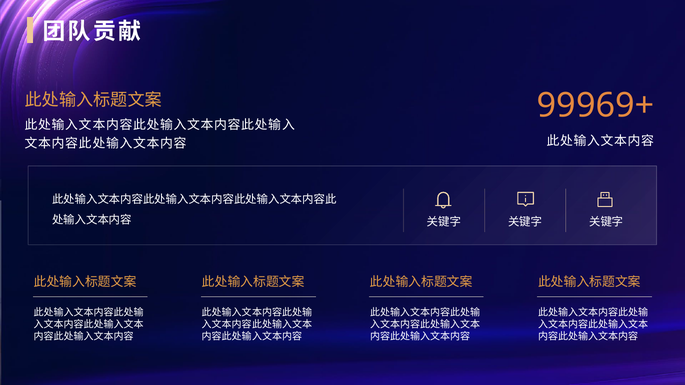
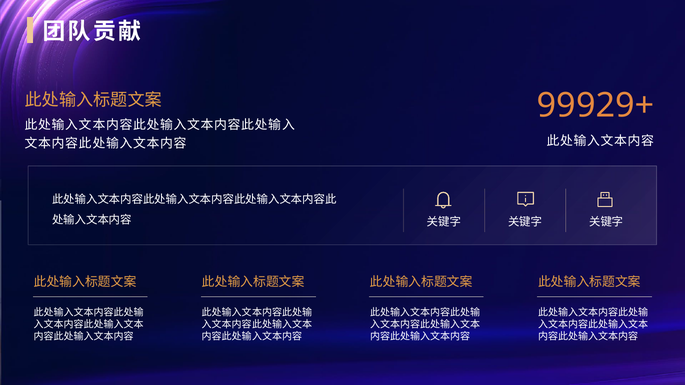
99969+: 99969+ -> 99929+ (596, 106)
